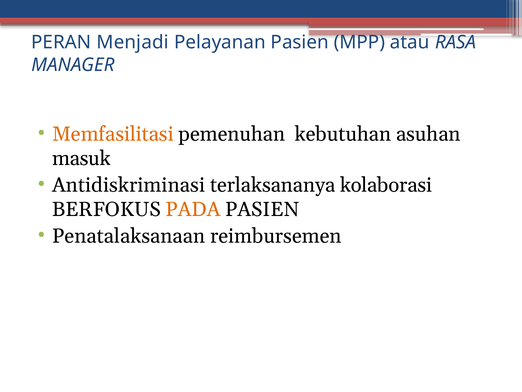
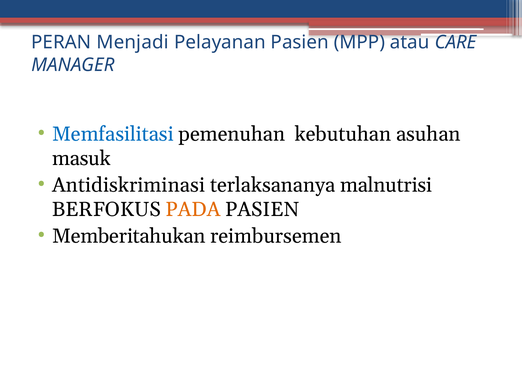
RASA: RASA -> CARE (455, 42)
Memfasilitasi colour: orange -> blue (113, 134)
kolaborasi: kolaborasi -> malnutrisi (386, 185)
Penatalaksanaan: Penatalaksanaan -> Memberitahukan (129, 236)
